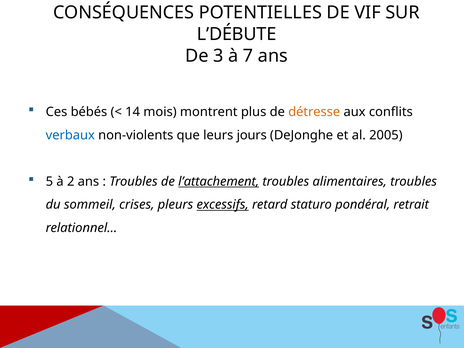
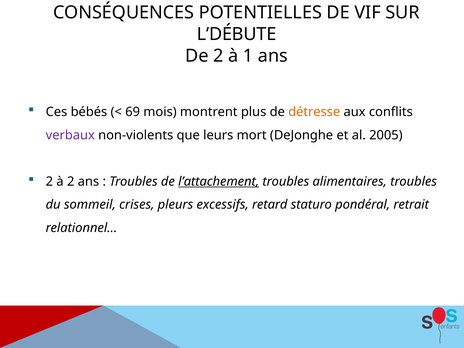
De 3: 3 -> 2 (218, 56)
7: 7 -> 1 (248, 56)
14: 14 -> 69 (133, 112)
verbaux colour: blue -> purple (70, 135)
jours: jours -> mort (252, 135)
5: 5 -> 2 (49, 182)
excessifs underline: present -> none (223, 205)
